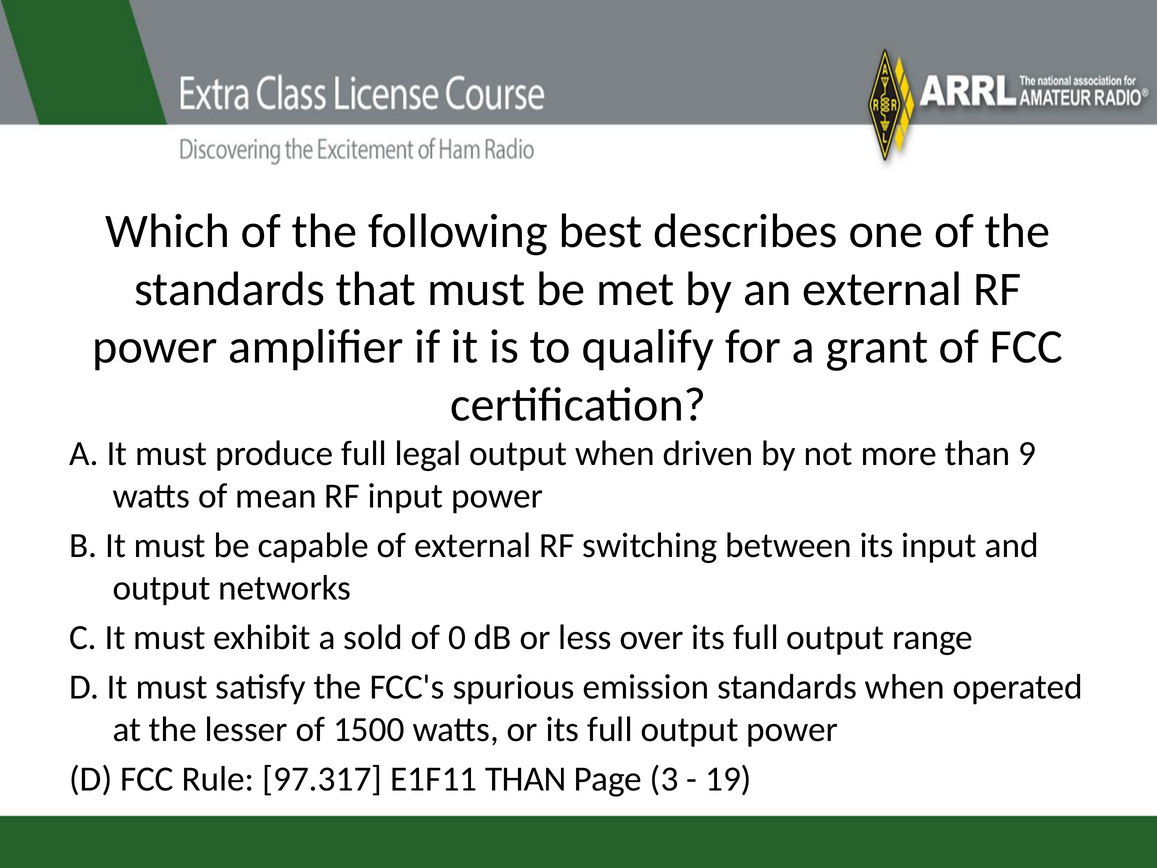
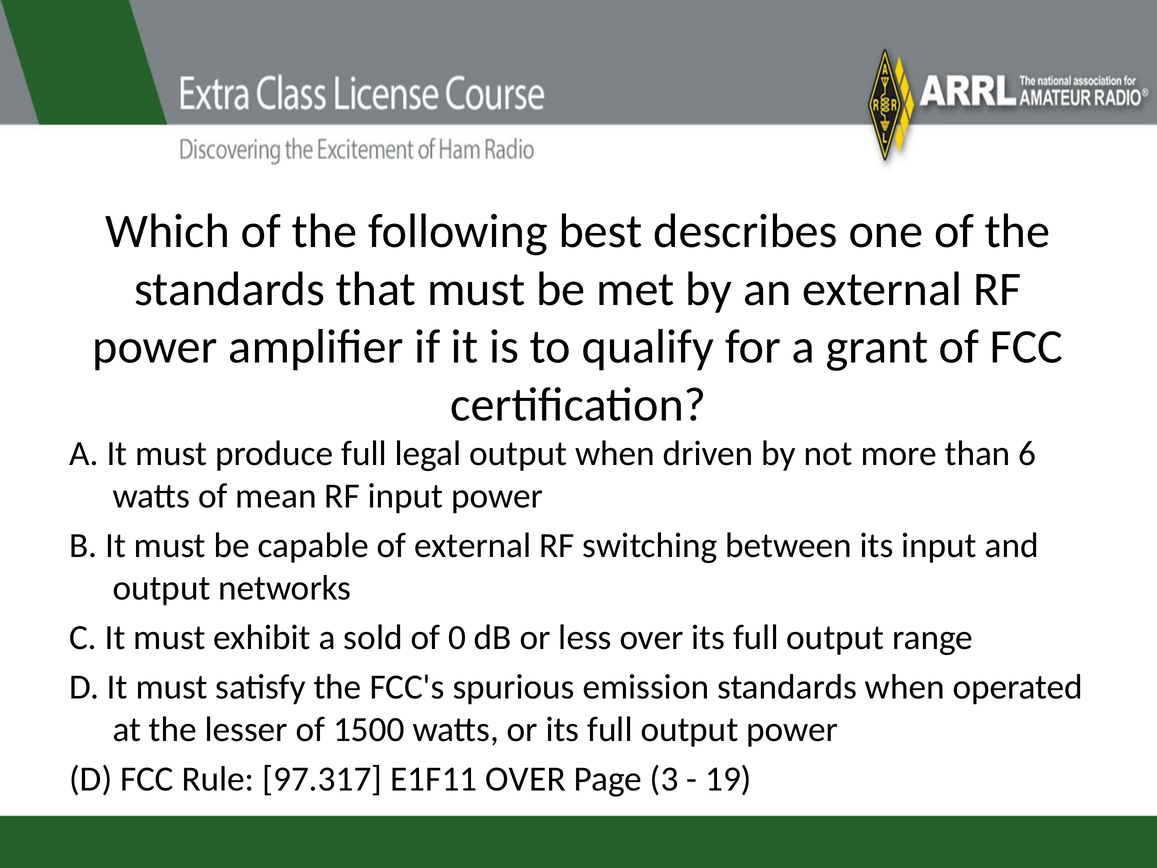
9: 9 -> 6 (1027, 454)
E1F11 THAN: THAN -> OVER (525, 779)
